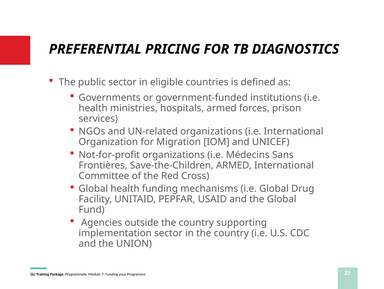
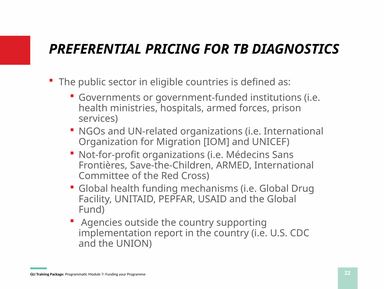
implementation sector: sector -> report (168, 233)
